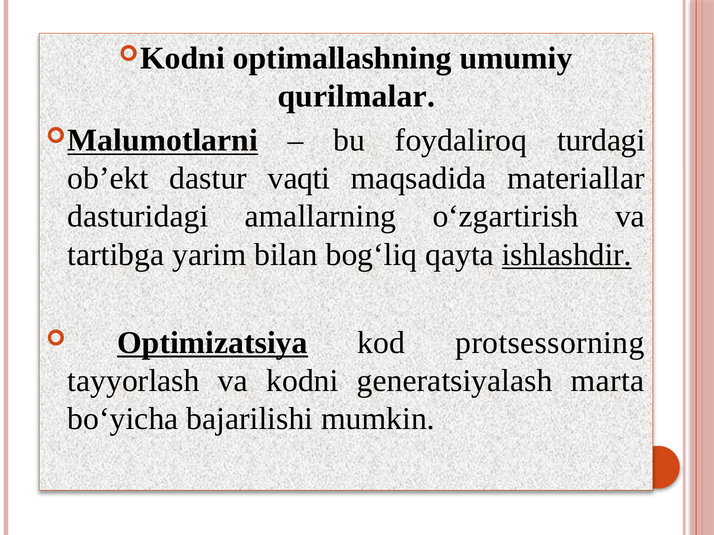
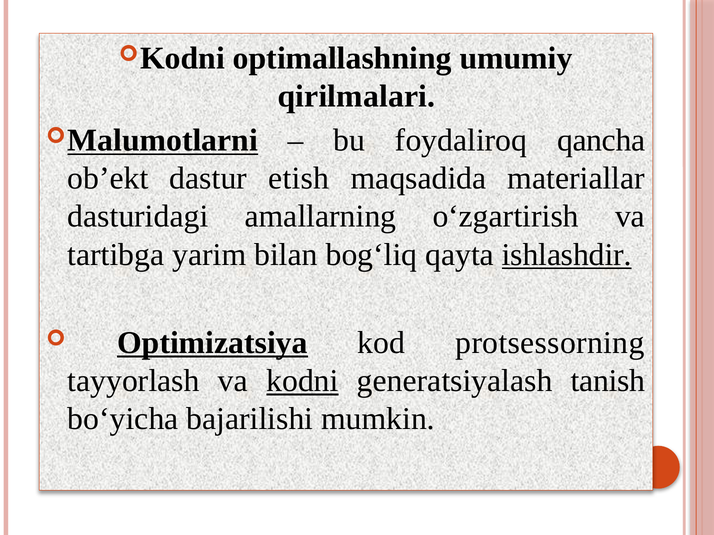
qurilmalar: qurilmalar -> qirilmalari (356, 96)
turdagi: turdagi -> qancha (601, 140)
vaqti: vaqti -> etish (299, 179)
kodni underline: none -> present (302, 381)
marta: marta -> tanish (608, 381)
